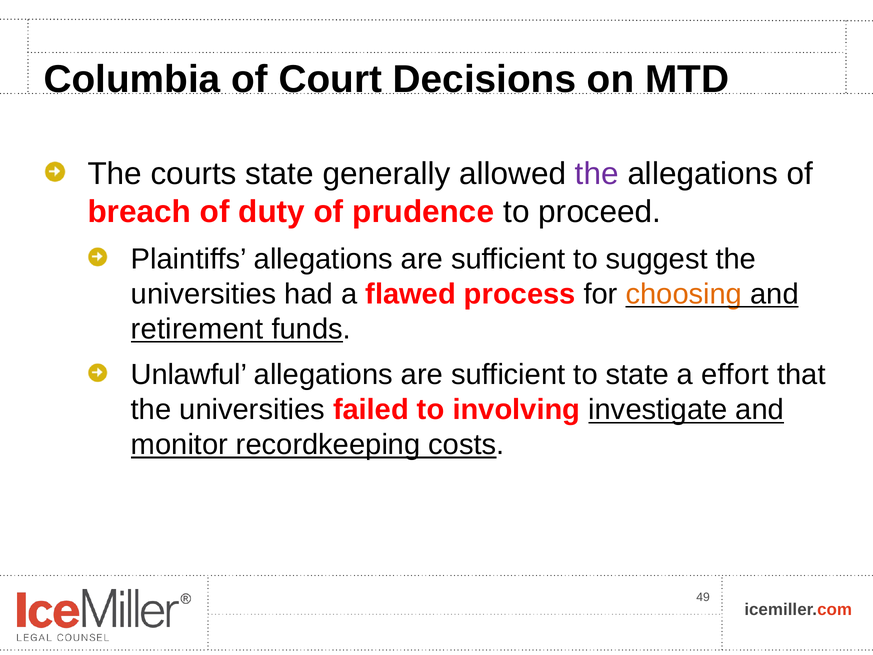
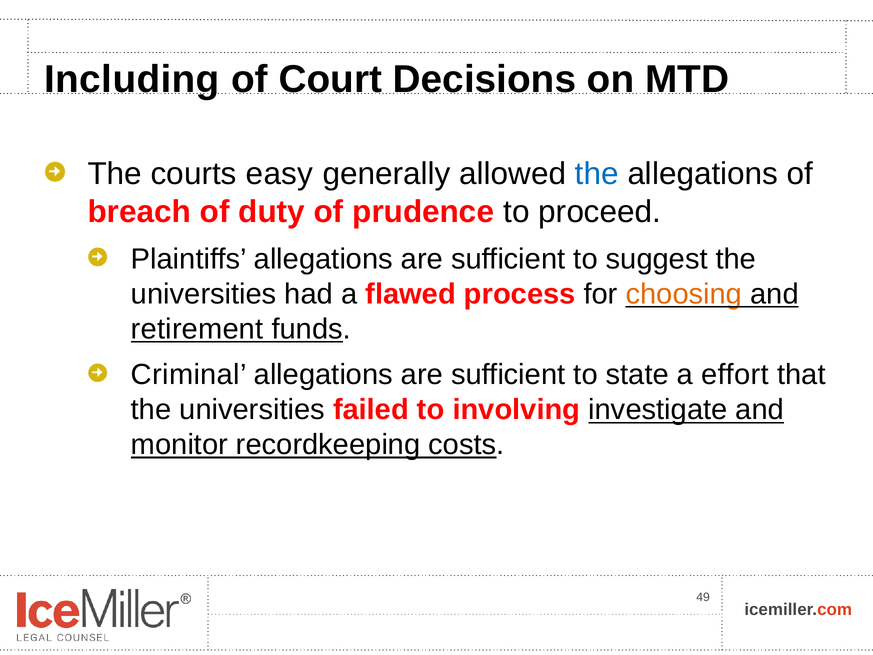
Columbia: Columbia -> Including (132, 79)
courts state: state -> easy (279, 174)
the colour: purple -> blue (597, 174)
Unlawful: Unlawful -> Criminal (189, 375)
